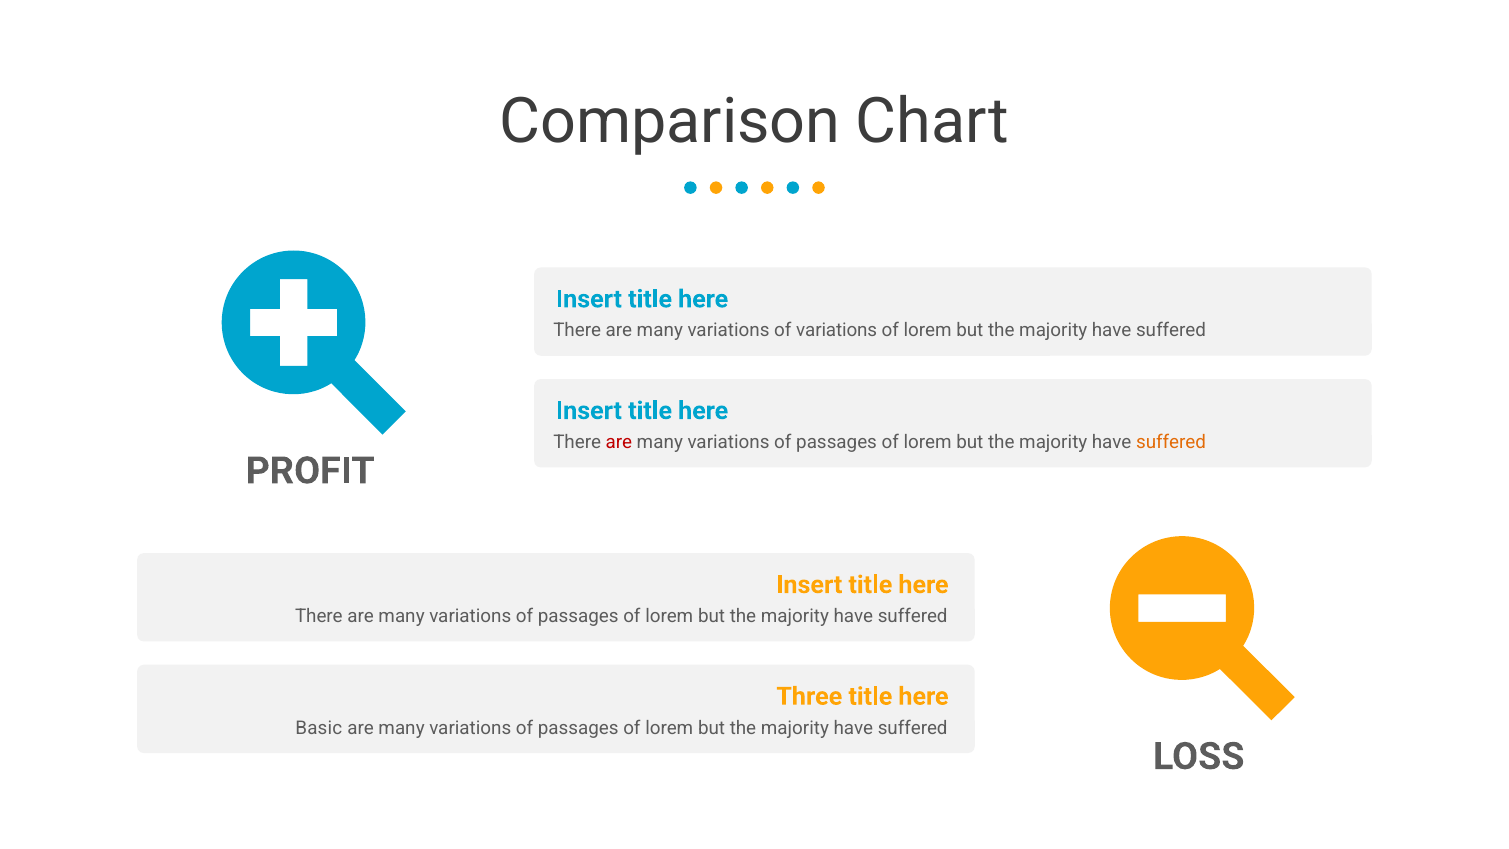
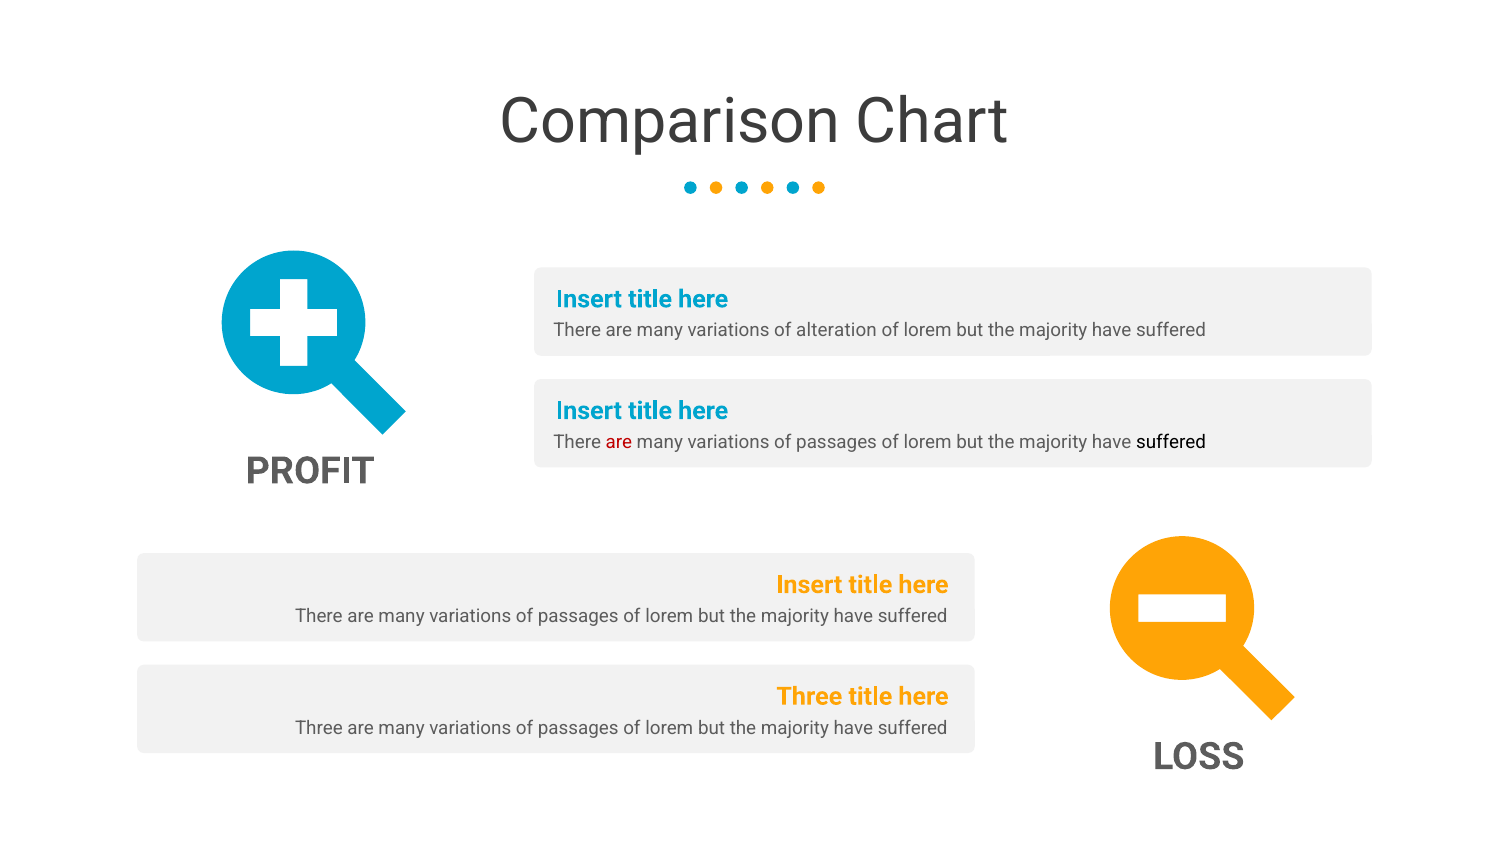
of variations: variations -> alteration (837, 331)
suffered colour: orange -> black (1171, 442)
Basic: Basic -> Three (319, 728)
